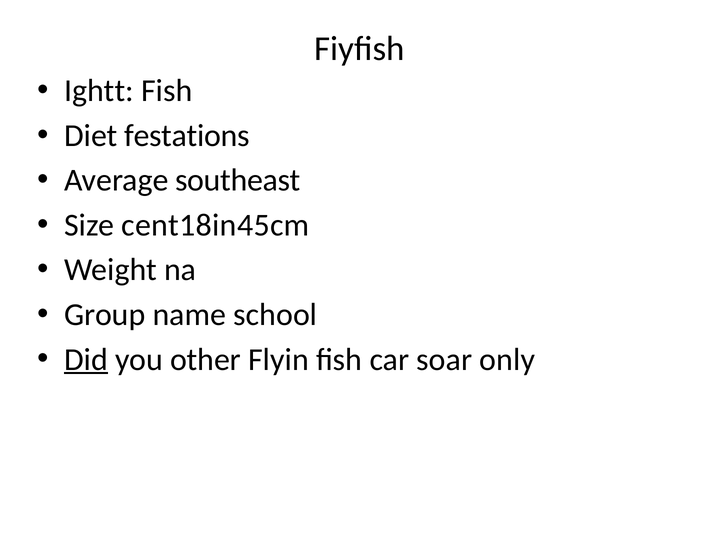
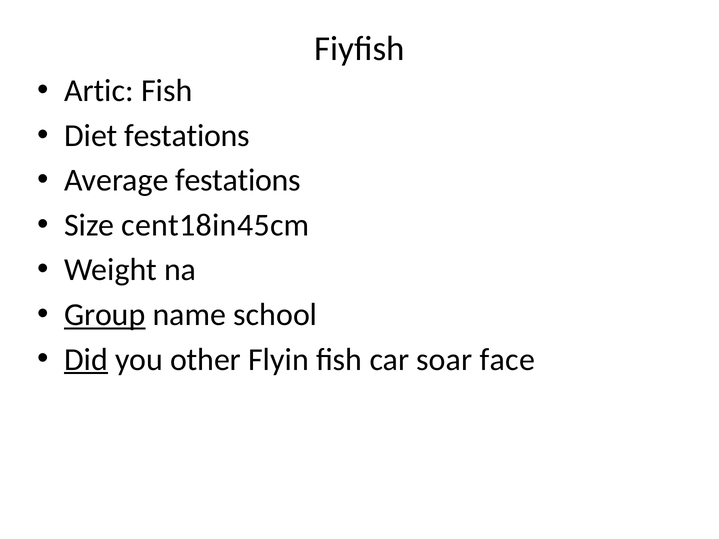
Ightt: Ightt -> Artic (99, 91)
Average southeast: southeast -> festations (238, 180)
Group underline: none -> present (105, 315)
only: only -> face (507, 360)
